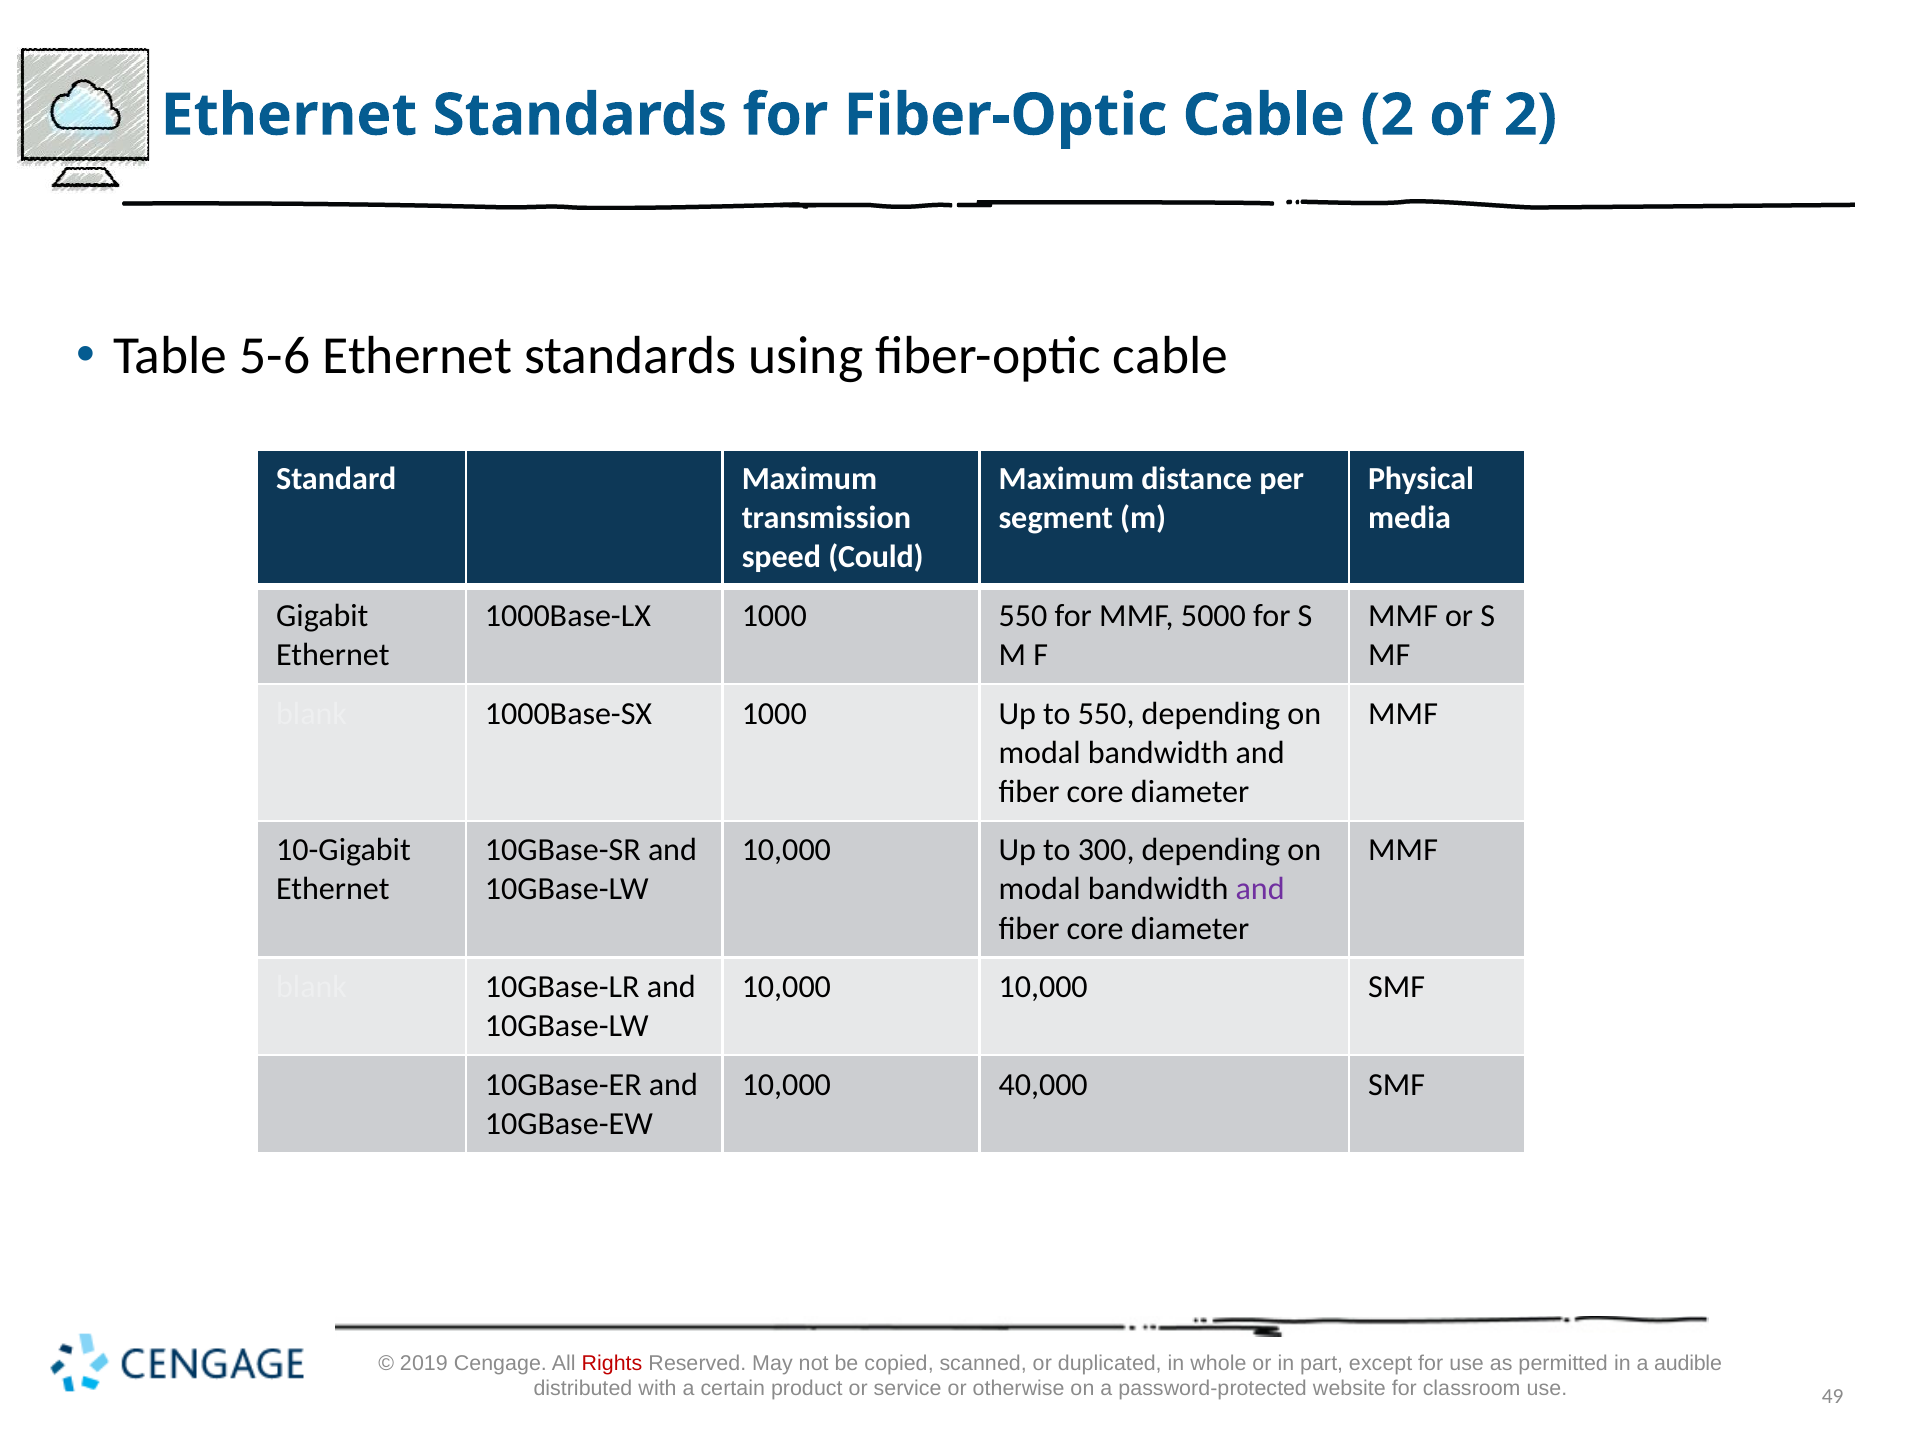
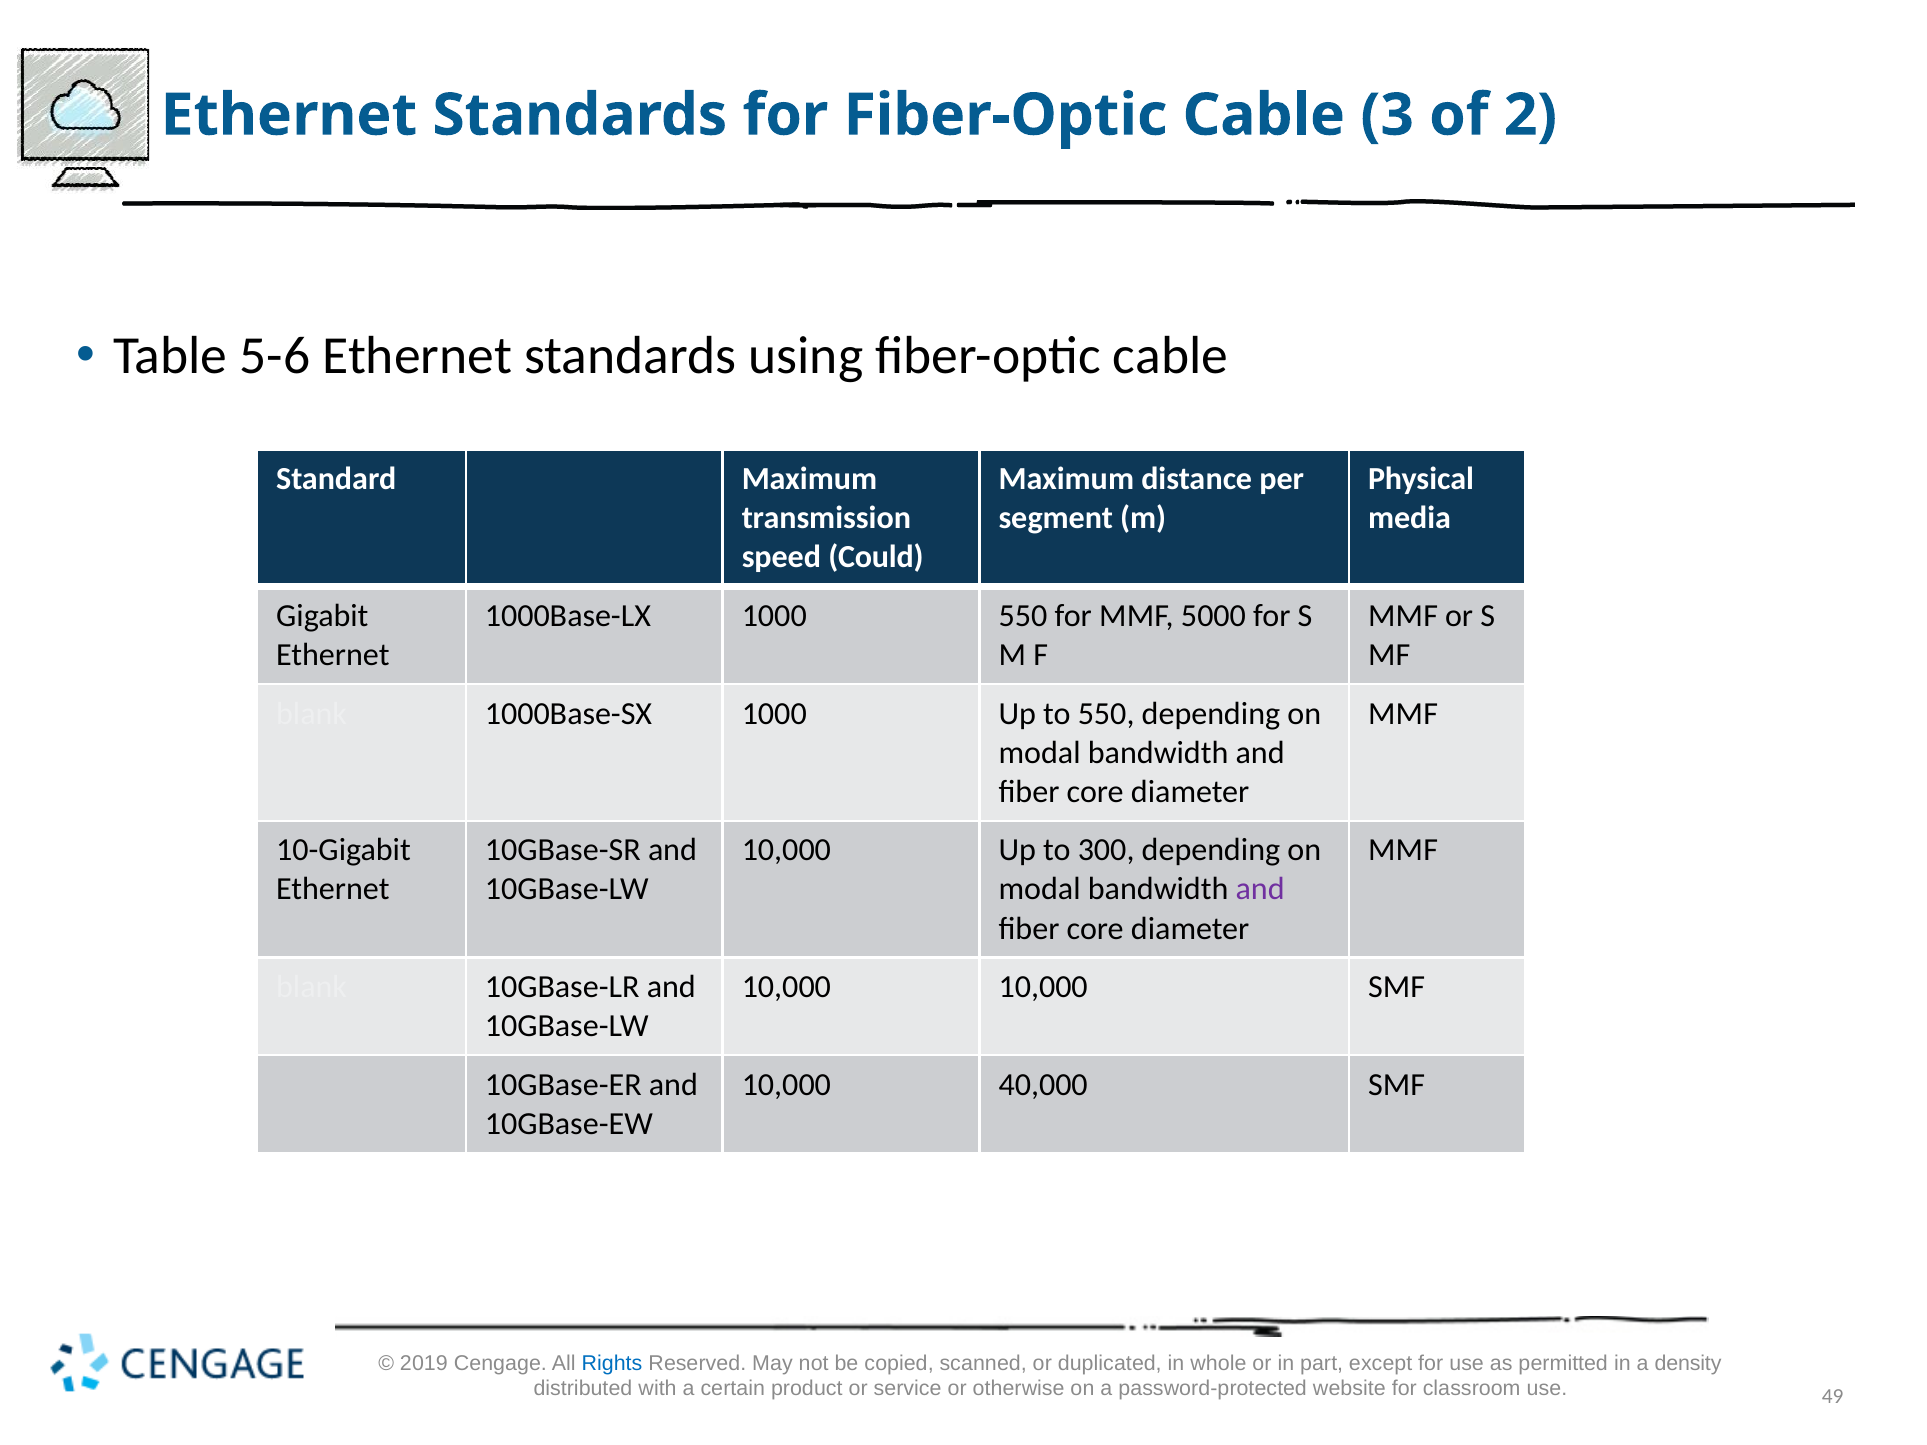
Cable 2: 2 -> 3 (1387, 115)
Rights colour: red -> blue (612, 1363)
audible: audible -> density (1688, 1363)
